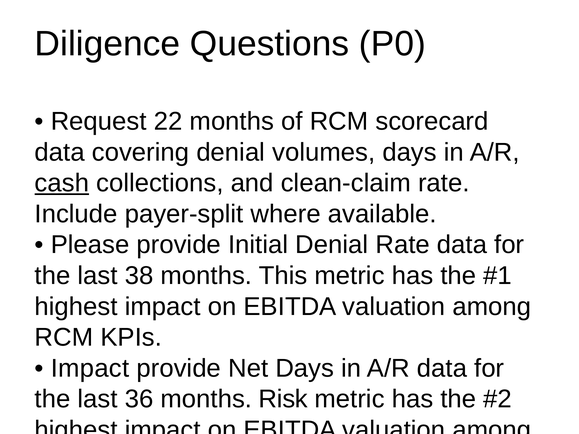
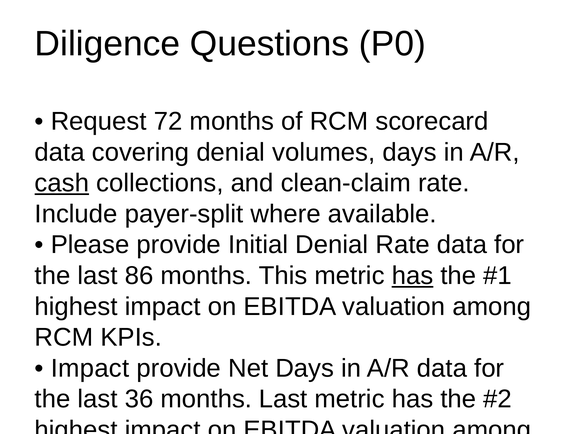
22: 22 -> 72 (168, 121)
38: 38 -> 86 (139, 276)
has underline: none -> present (412, 276)
months Risk: Risk -> Last (283, 399)
